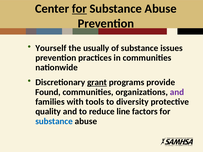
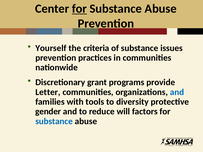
usually: usually -> criteria (96, 48)
grant underline: present -> none (97, 82)
Found: Found -> Letter (48, 92)
and colour: purple -> blue (177, 92)
quality: quality -> gender (48, 112)
line: line -> will (123, 112)
